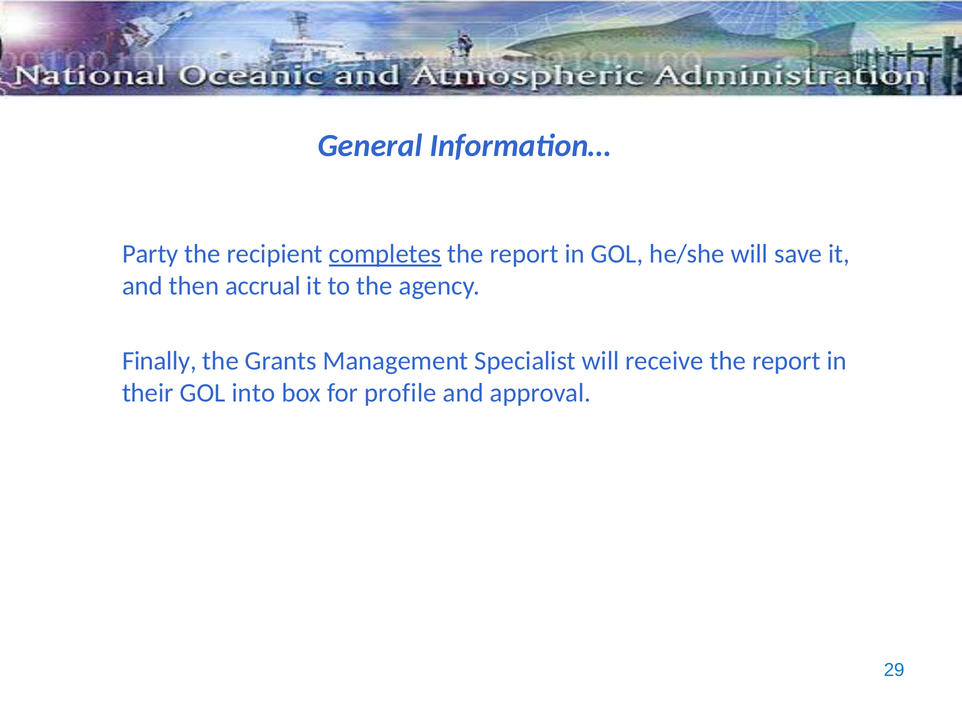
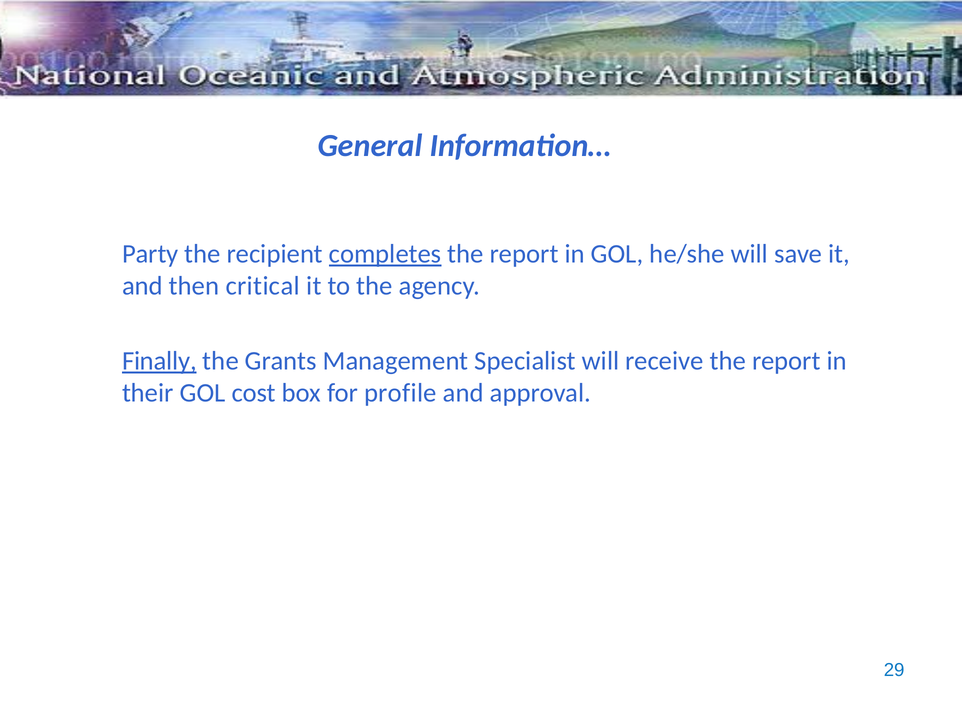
accrual: accrual -> critical (263, 286)
Finally underline: none -> present (159, 361)
into: into -> cost (254, 393)
